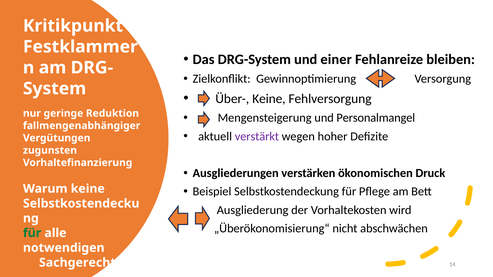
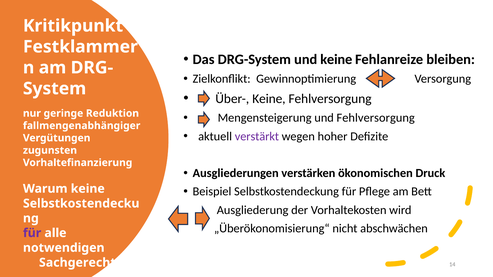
und einer: einer -> keine (336, 60)
und Personalmangel: Personalmangel -> Fehlversorgung (376, 118)
für colour: green -> purple (32, 233)
